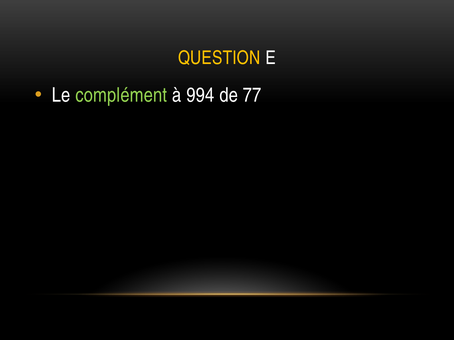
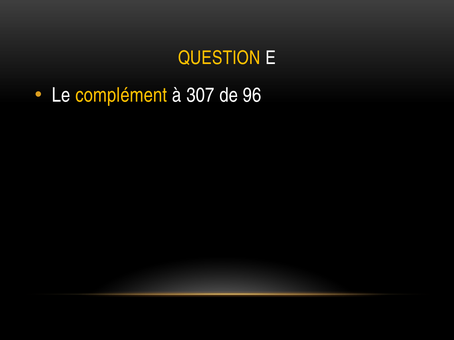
complément colour: light green -> yellow (121, 95)
994: 994 -> 307 (200, 95)
77: 77 -> 96 (252, 95)
